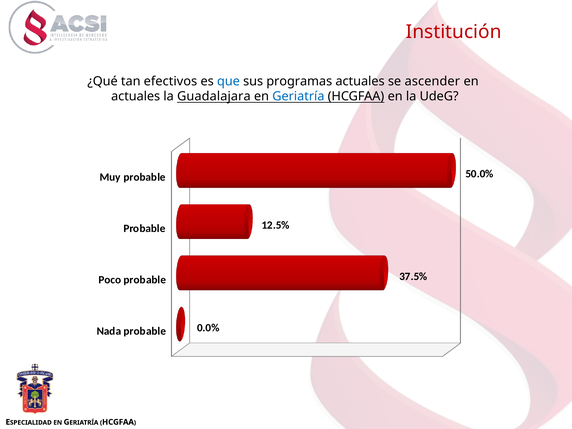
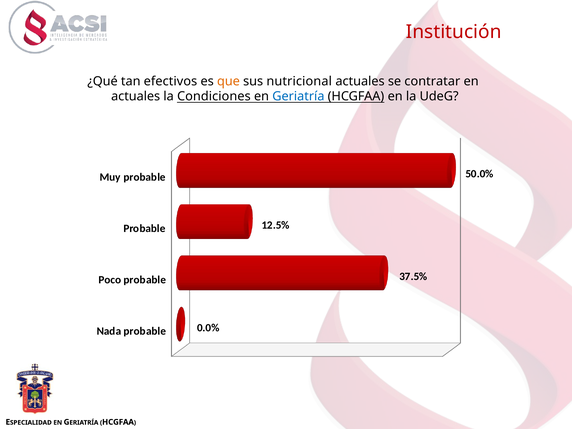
que colour: blue -> orange (228, 81)
programas: programas -> nutricional (299, 81)
ascender: ascender -> contratar (432, 81)
Guadalajara: Guadalajara -> Condiciones (214, 96)
